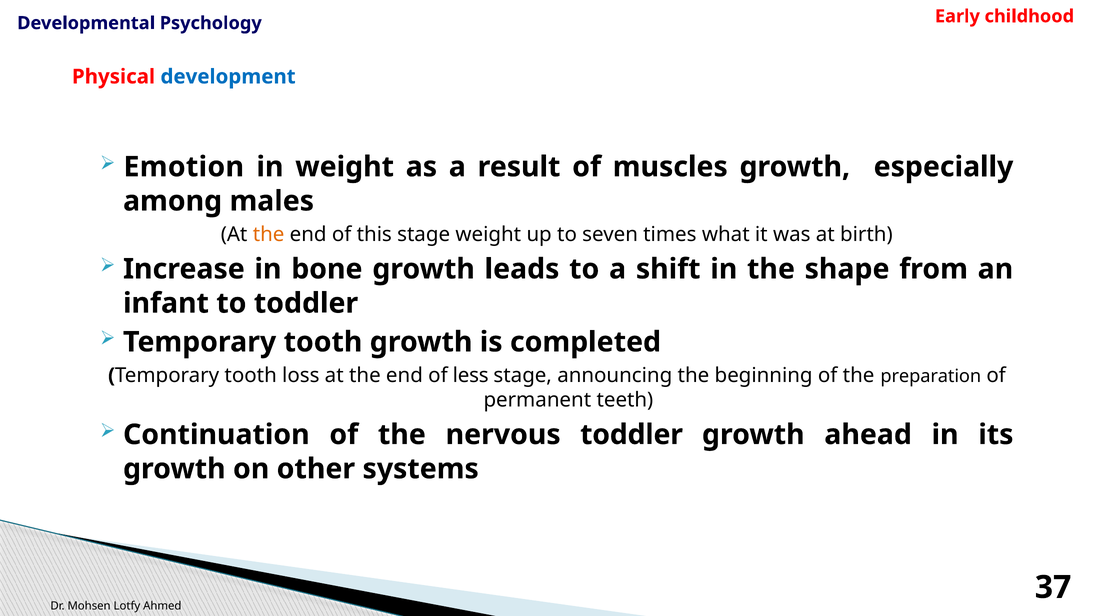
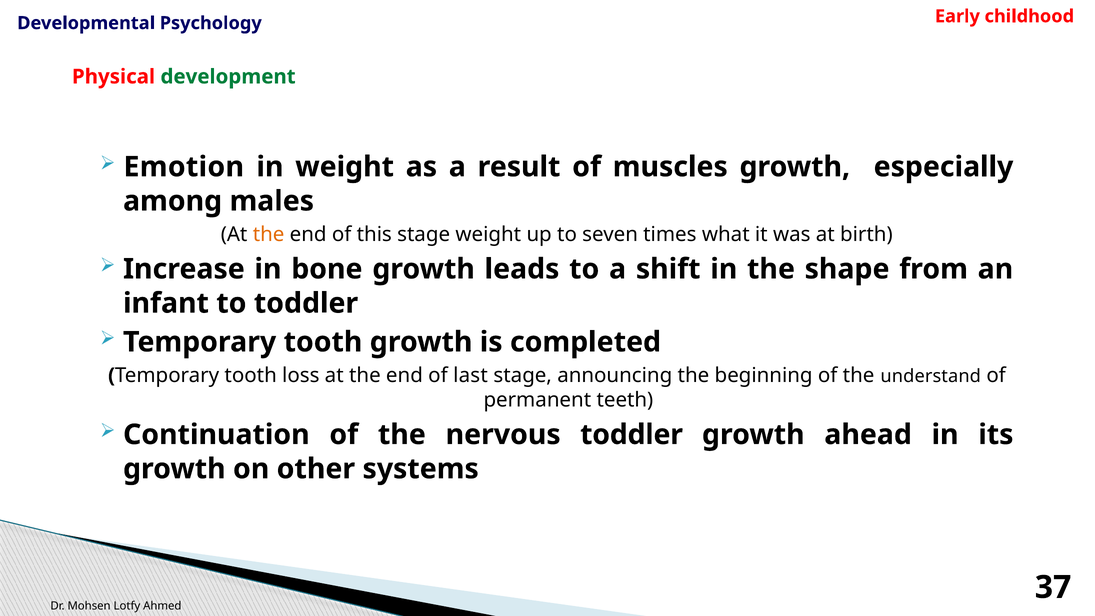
development colour: blue -> green (228, 77)
less: less -> last (470, 375)
preparation: preparation -> understand (931, 376)
